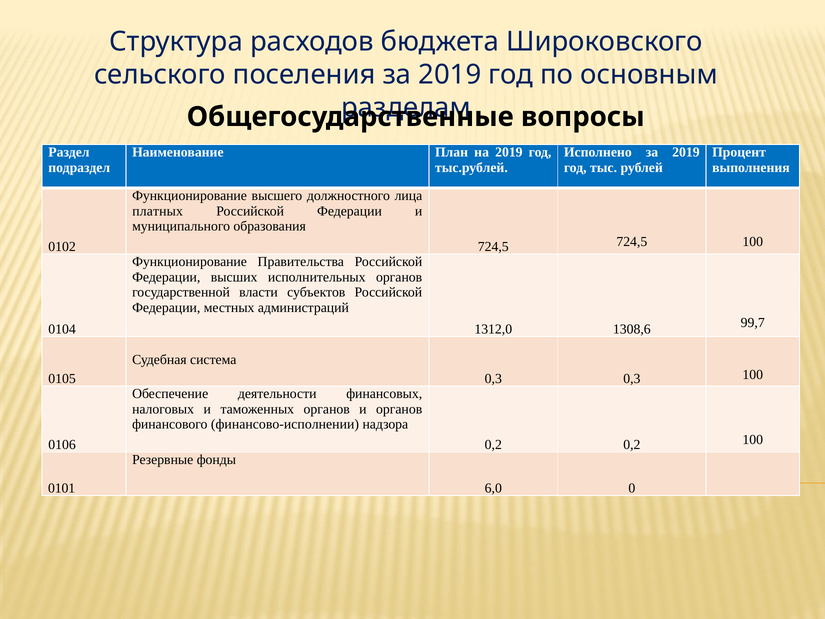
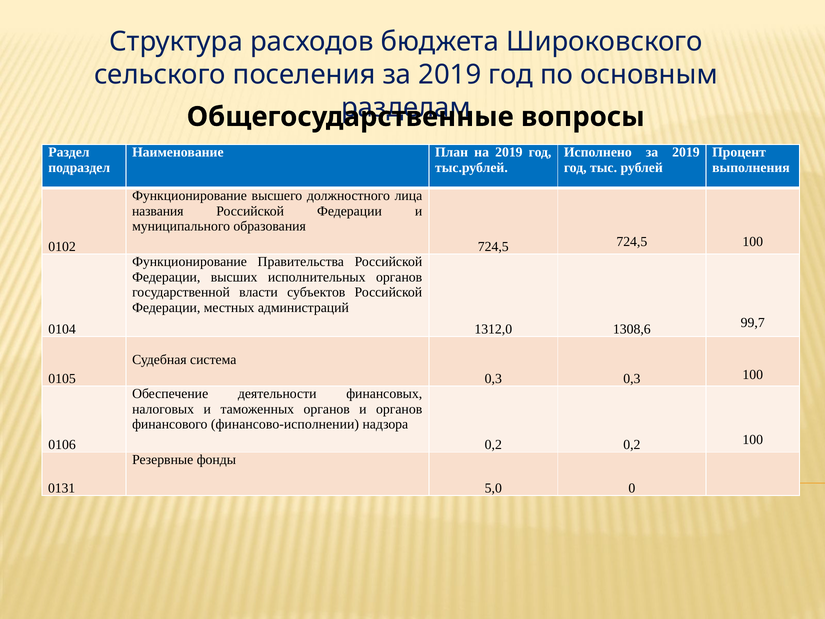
платных: платных -> названия (158, 211)
0101: 0101 -> 0131 (62, 488)
6,0: 6,0 -> 5,0 (493, 488)
